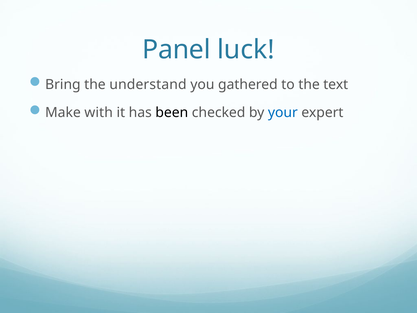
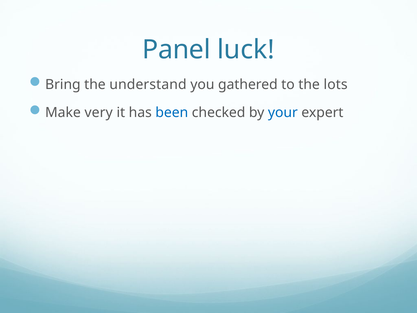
text: text -> lots (336, 84)
with: with -> very (99, 113)
been colour: black -> blue (172, 113)
